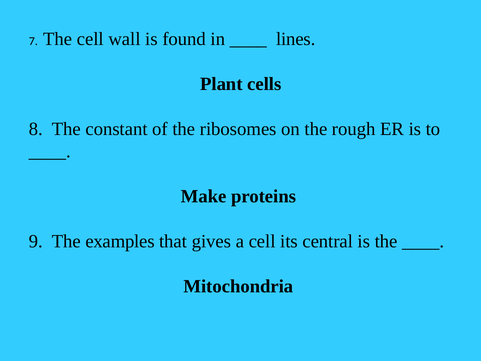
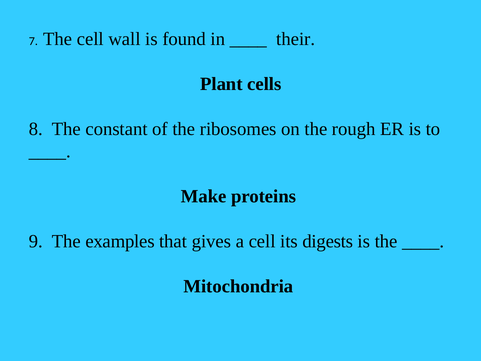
lines: lines -> their (296, 39)
central: central -> digests (328, 241)
